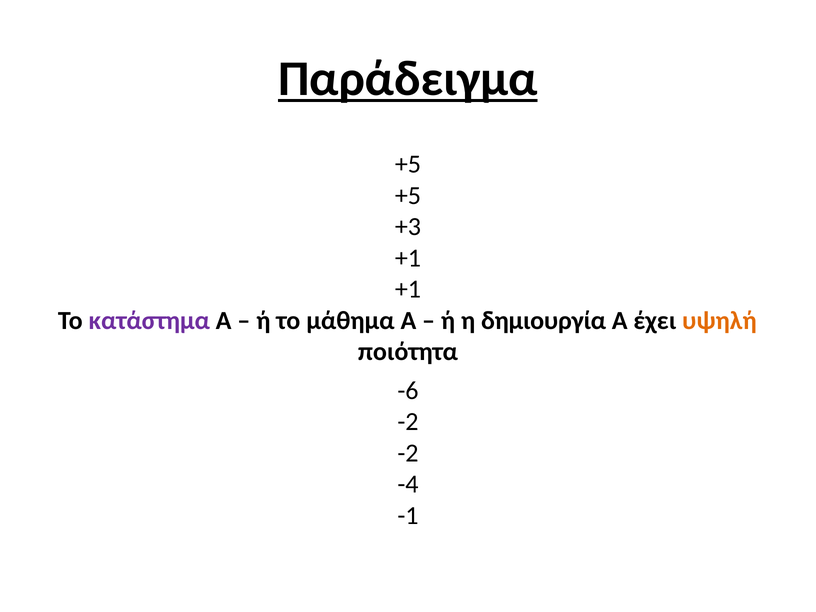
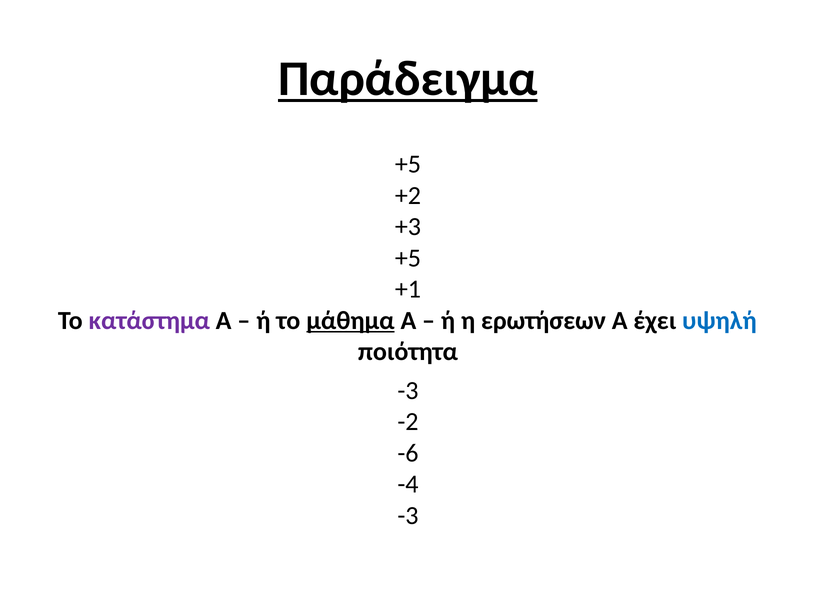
+5: +5 -> +2 (408, 196)
+1: +1 -> +5 (408, 258)
μάθημα underline: none -> present (350, 321)
δημιουργία: δημιουργία -> ερωτήσεων (544, 321)
υψηλή colour: orange -> blue (719, 321)
-6: -6 -> -3 (408, 390)
-2: -2 -> -6 (408, 453)
-1: -1 -> -3 (408, 515)
